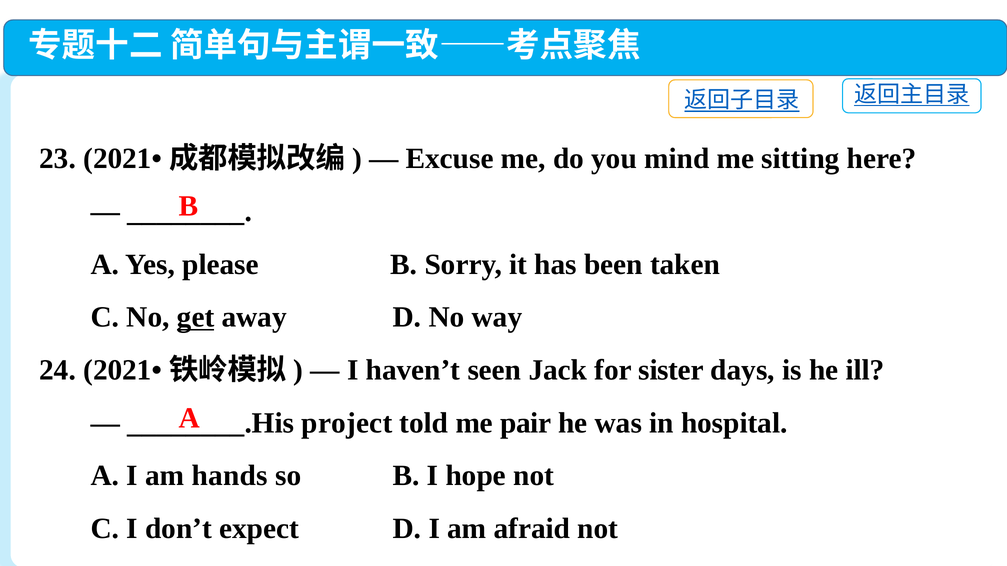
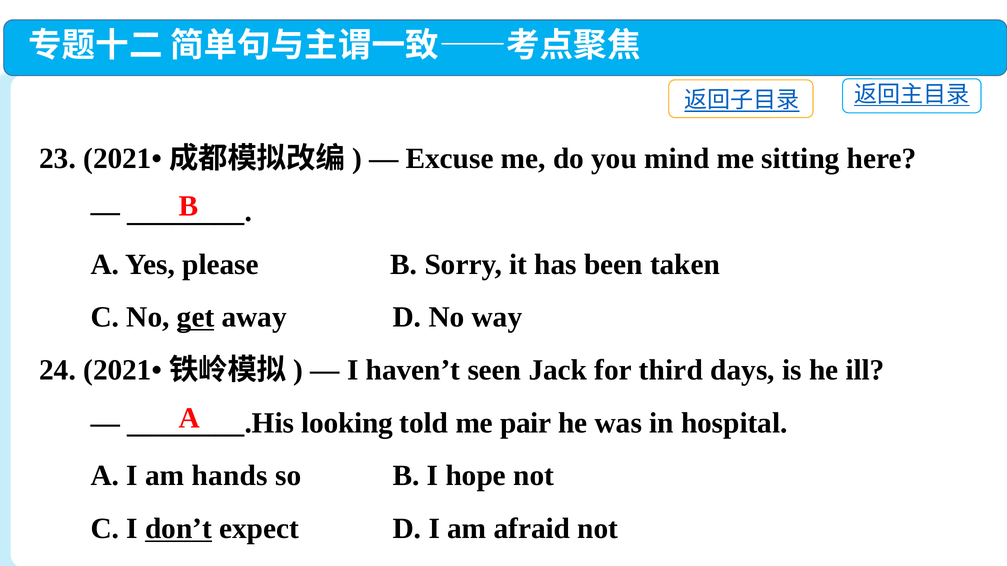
sister: sister -> third (671, 370)
project: project -> looking (347, 423)
don’t underline: none -> present (178, 529)
